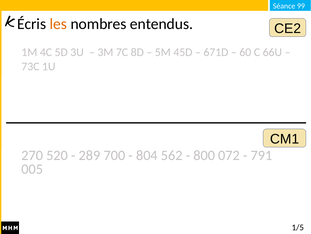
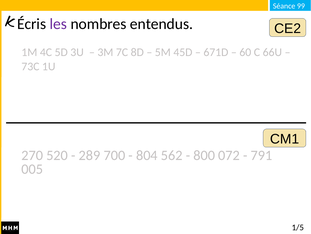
les colour: orange -> purple (58, 24)
